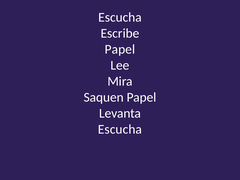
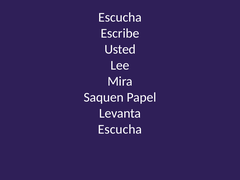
Papel: Papel -> Usted (120, 49)
